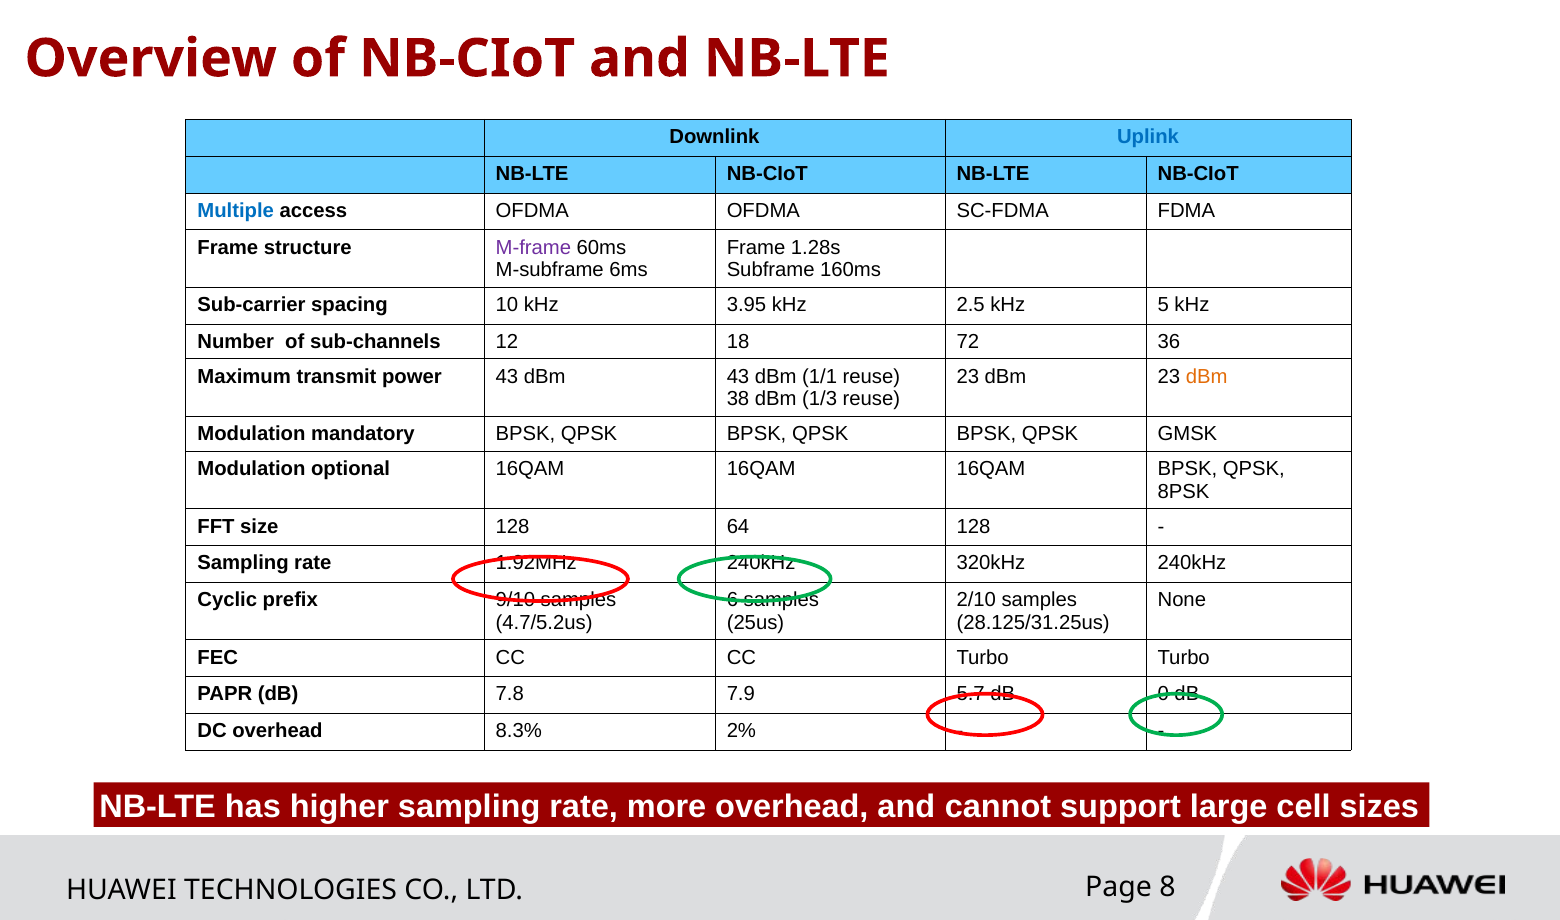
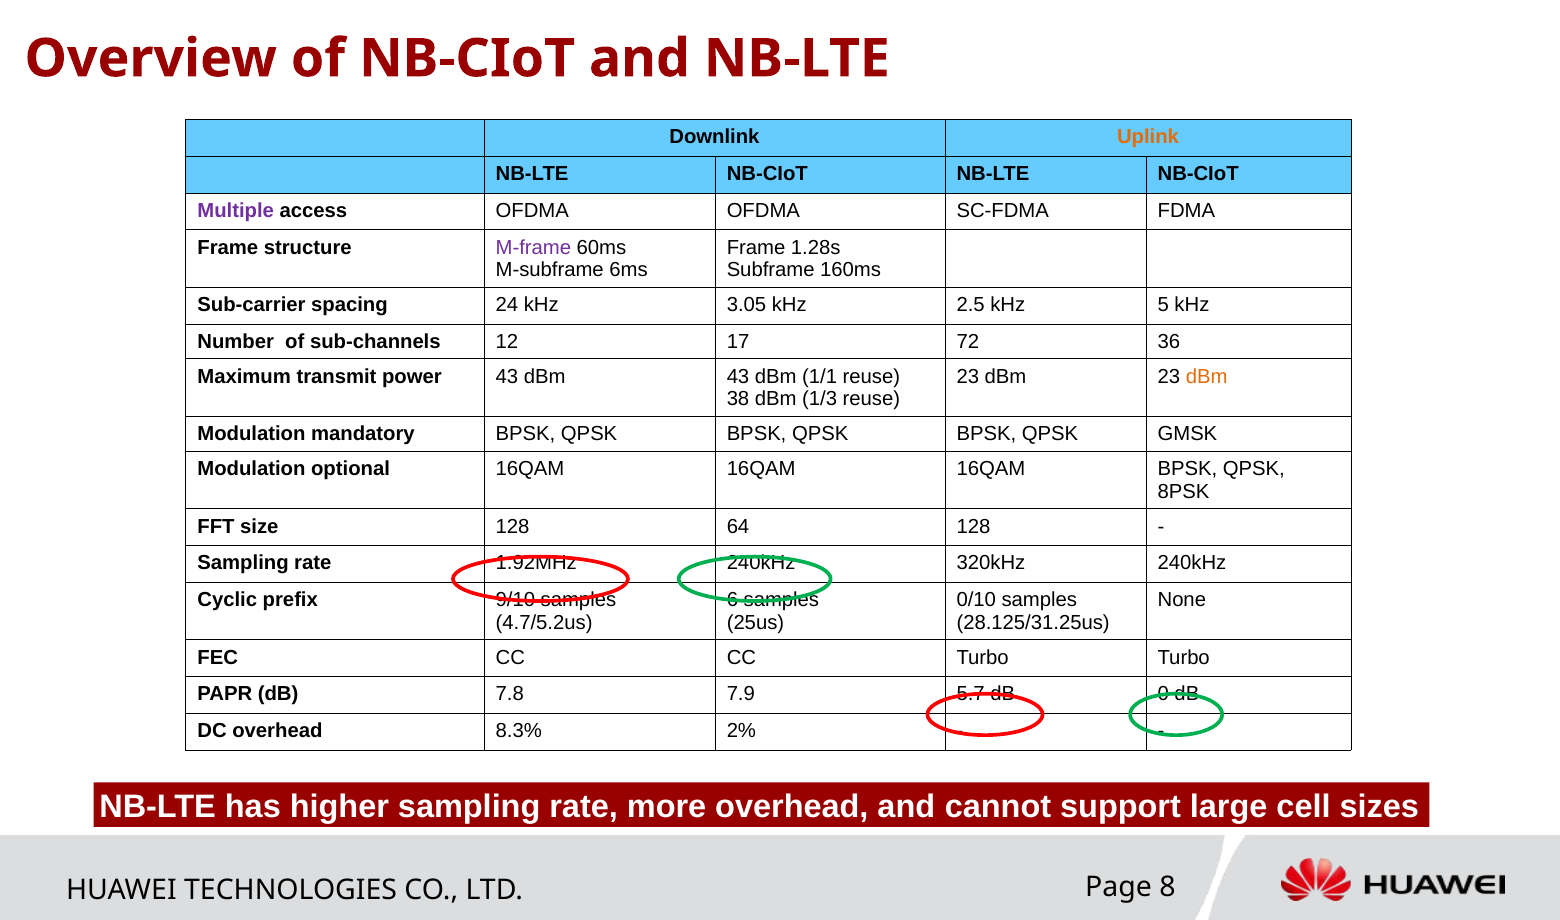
Uplink colour: blue -> orange (1148, 137)
Multiple colour: blue -> purple (236, 211)
10: 10 -> 24 (507, 305)
3.95: 3.95 -> 3.05 (747, 305)
18: 18 -> 17 (738, 342)
2/10: 2/10 -> 0/10 (976, 600)
